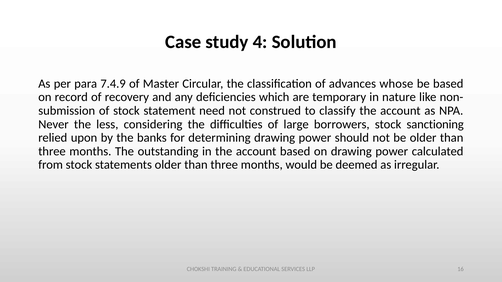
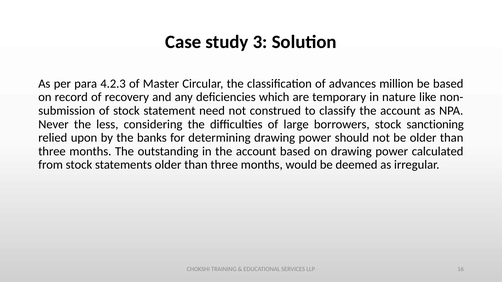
4: 4 -> 3 (260, 42)
7.4.9: 7.4.9 -> 4.2.3 (113, 84)
whose: whose -> million (397, 84)
